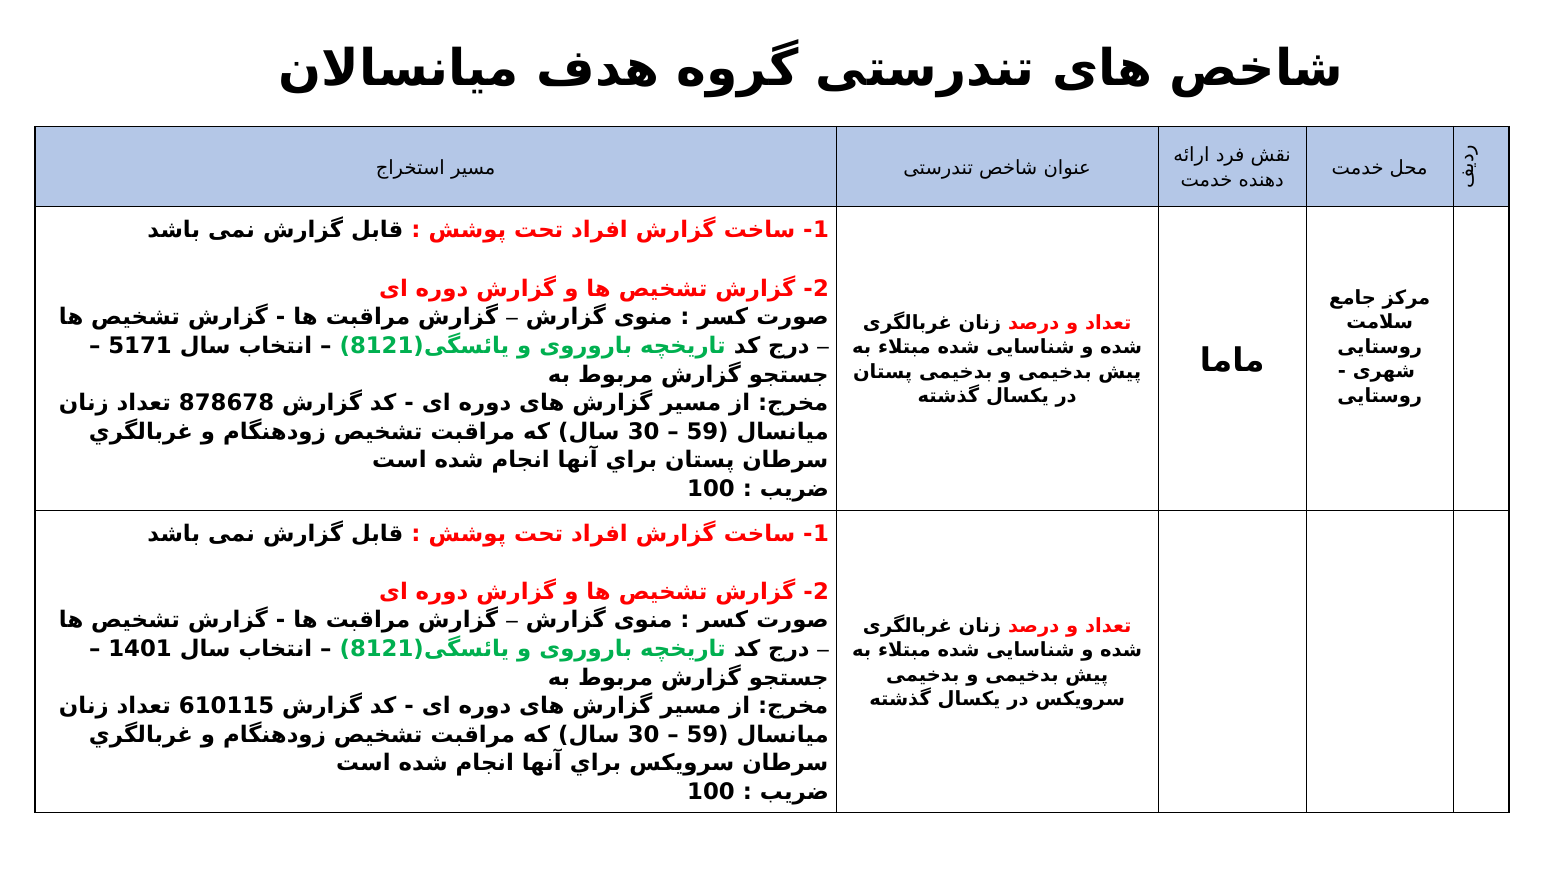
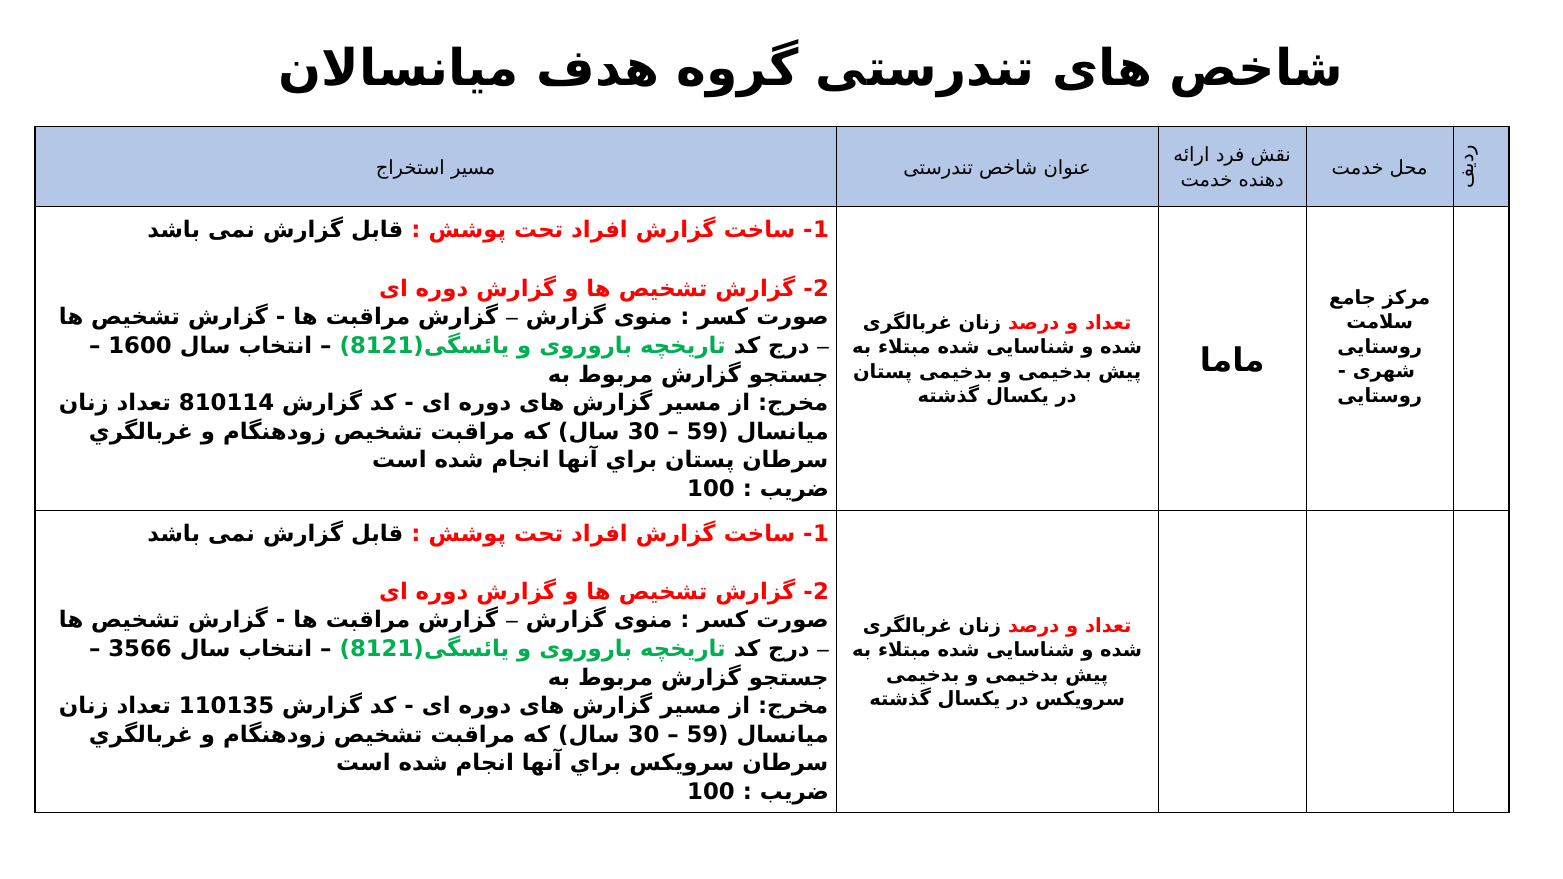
5171: 5171 -> 1600 (140, 346)
878678: 878678 -> 810114 (227, 403)
1401: 1401 -> 3566 (140, 649)
610115: 610115 -> 110135 (227, 706)
